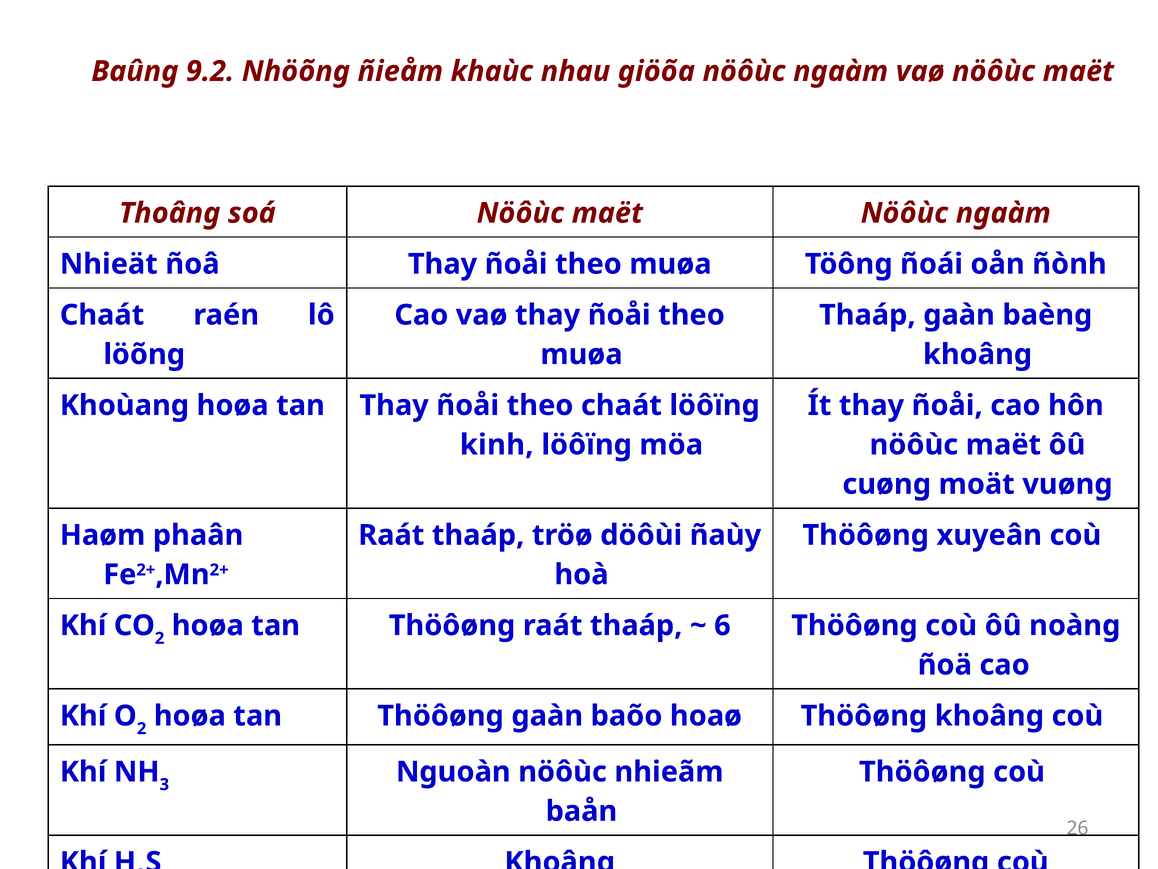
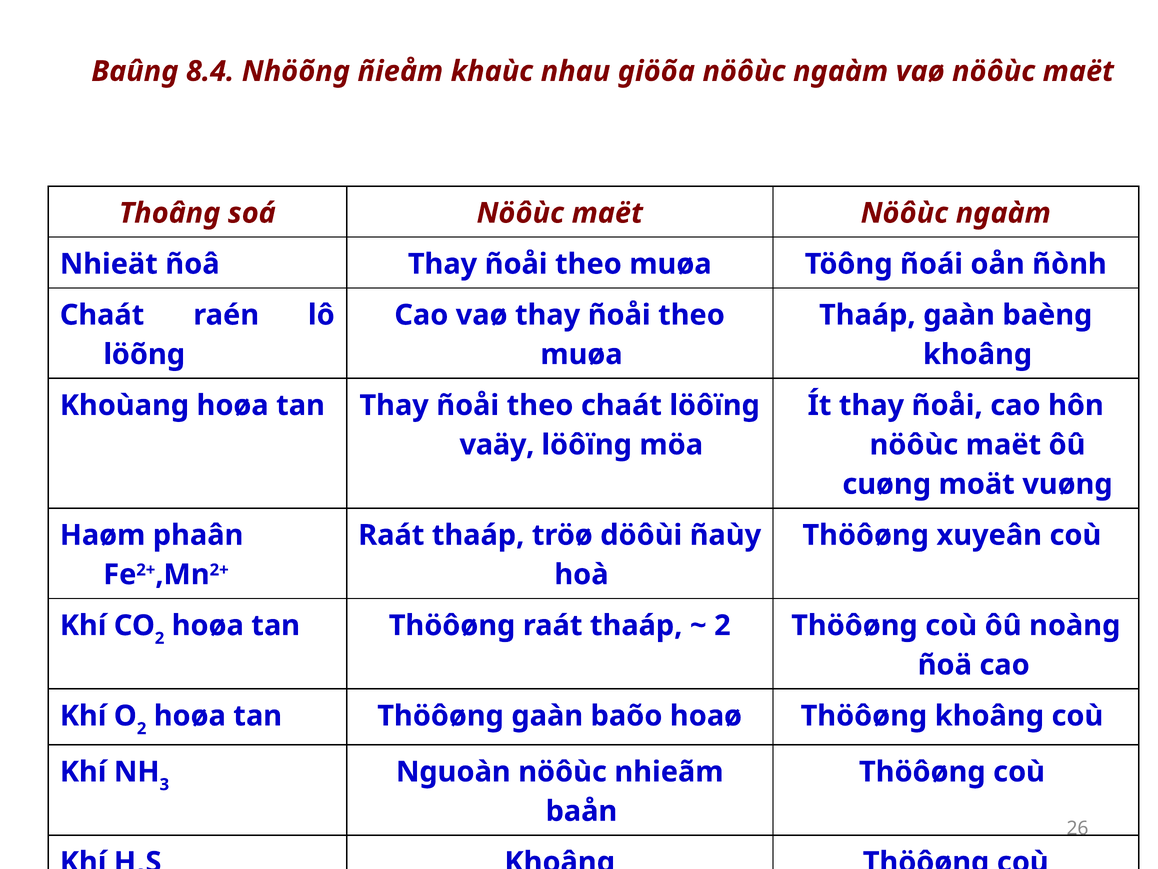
9.2: 9.2 -> 8.4 (210, 71)
kinh: kinh -> vaäy (497, 445)
6: 6 -> 2 (722, 625)
